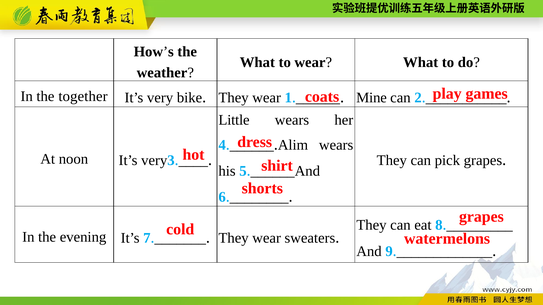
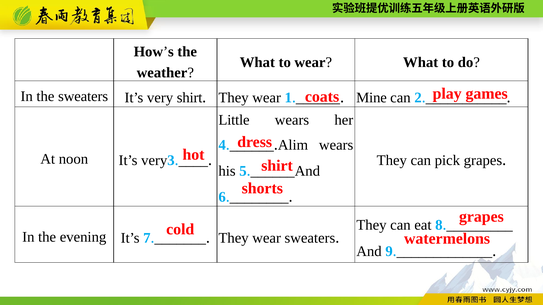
the together: together -> sweaters (83, 96)
very bike: bike -> shirt (190, 98)
